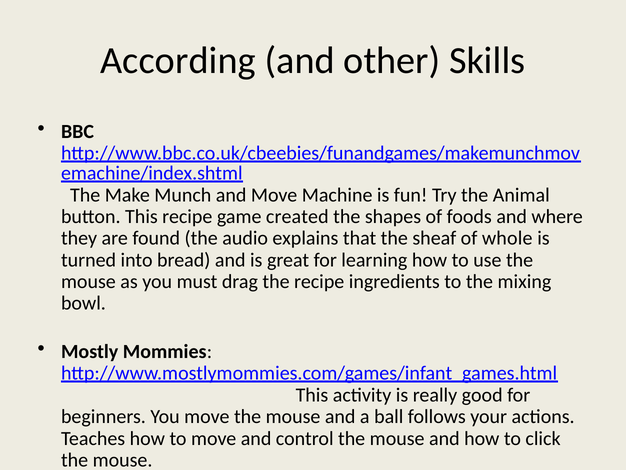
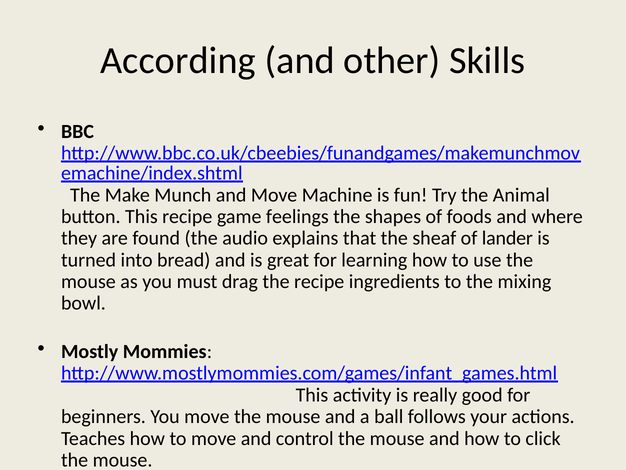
created: created -> feelings (297, 217)
whole: whole -> lander (507, 238)
